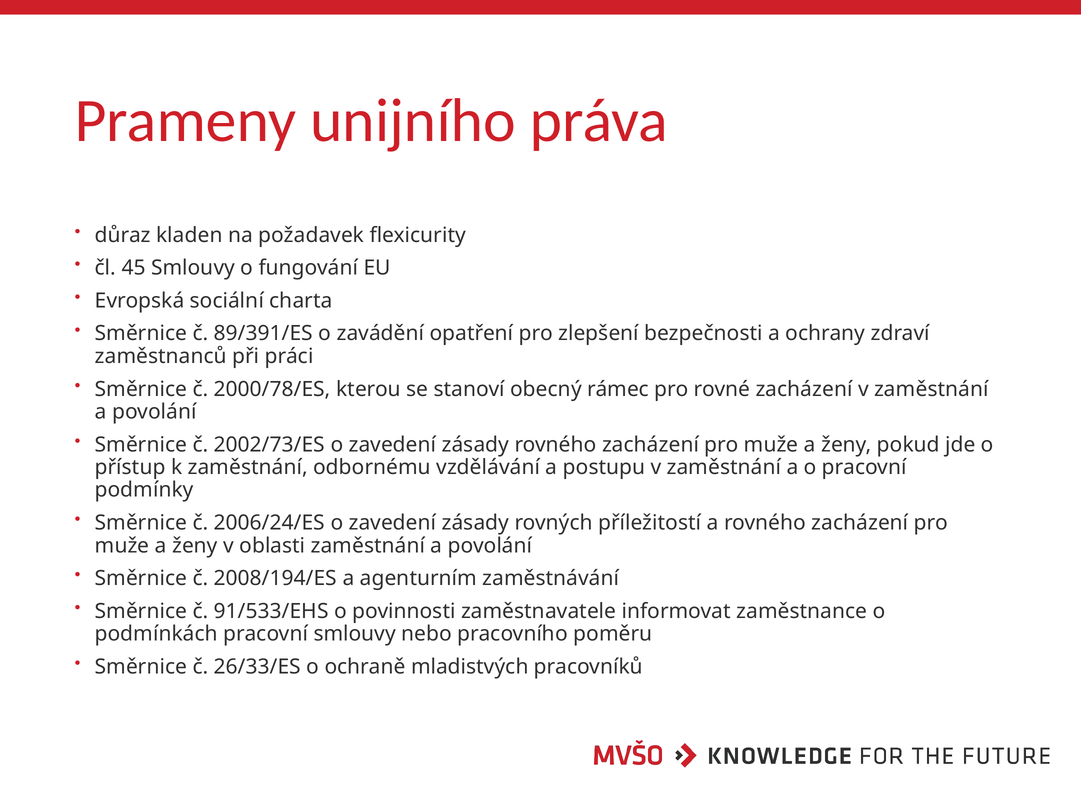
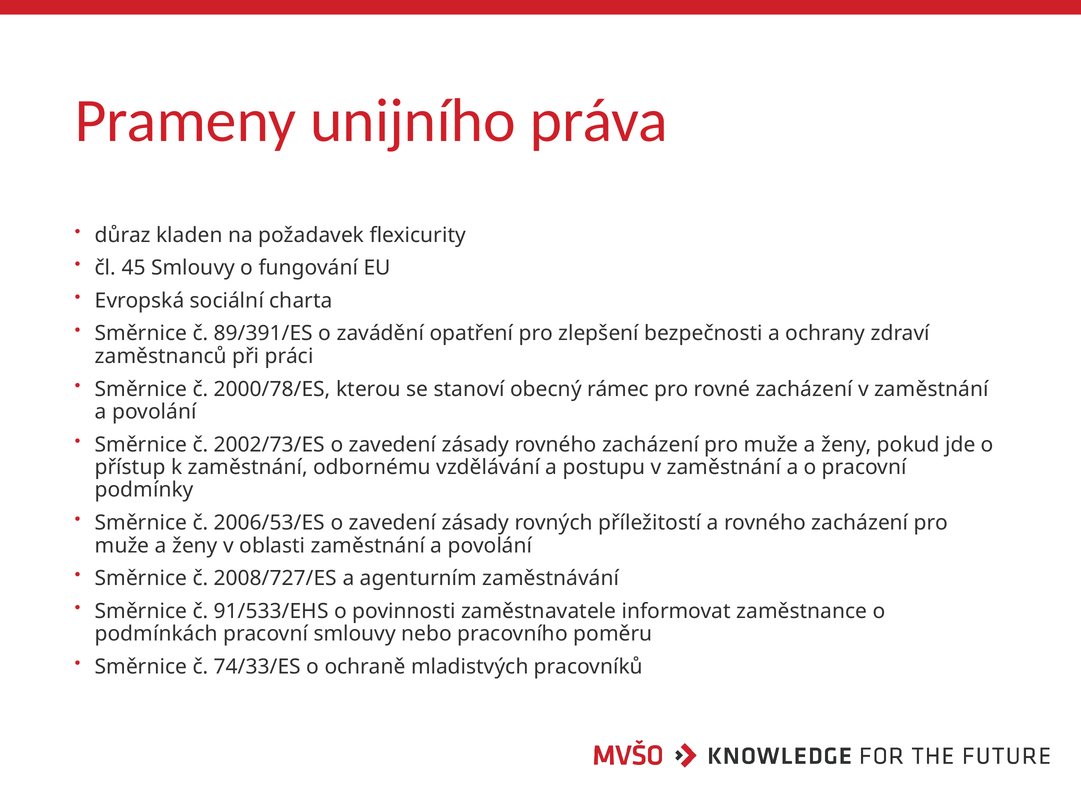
2006/24/ES: 2006/24/ES -> 2006/53/ES (269, 523)
2008/194/ES: 2008/194/ES -> 2008/727/ES (275, 579)
26/33/ES: 26/33/ES -> 74/33/ES (257, 667)
